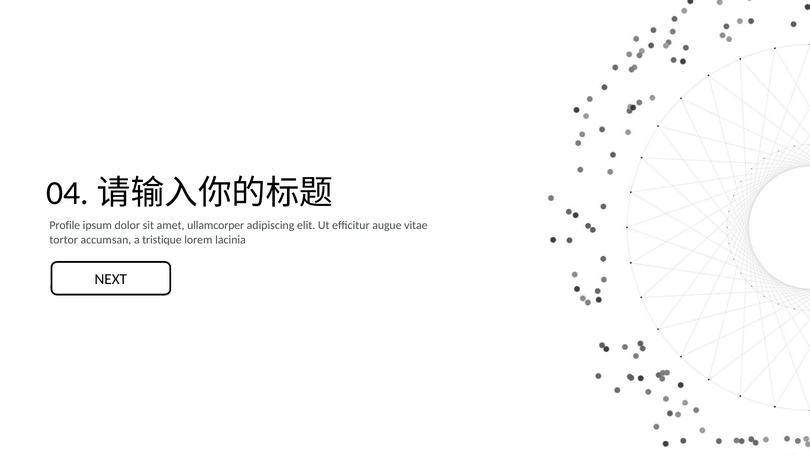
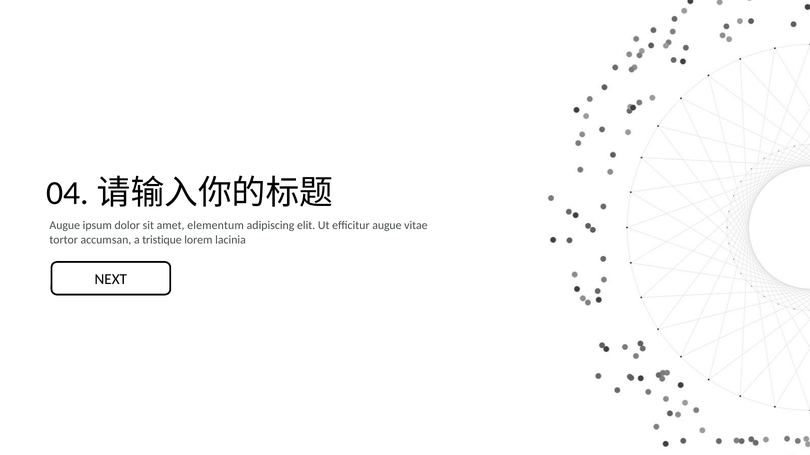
Profile: Profile -> Augue (65, 226)
ullamcorper: ullamcorper -> elementum (216, 226)
